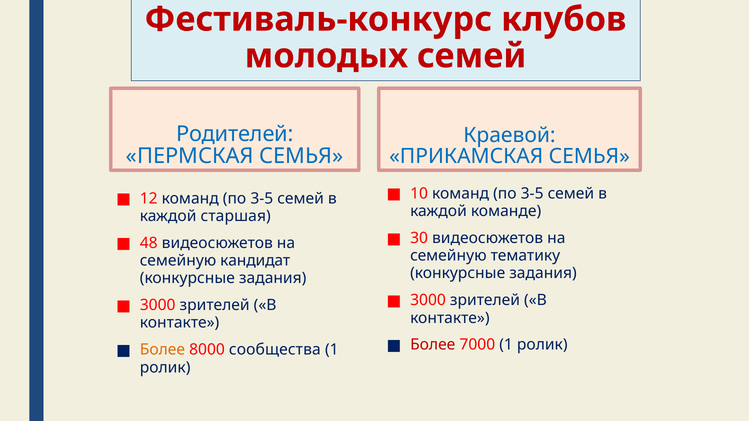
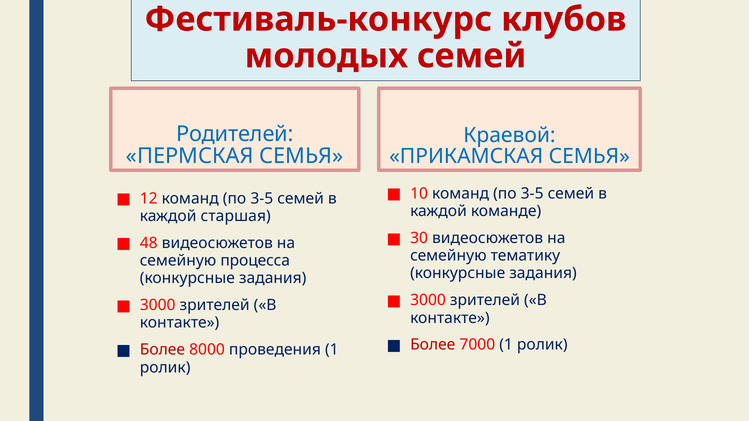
кандидат: кандидат -> процесса (255, 261)
Более colour: orange -> red (162, 350)
сообщества: сообщества -> проведения (275, 350)
